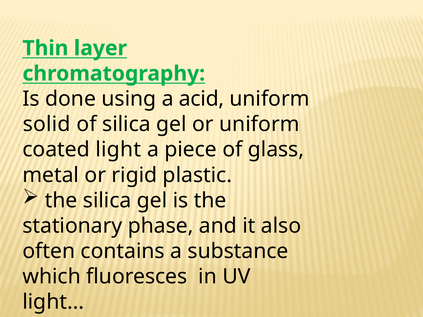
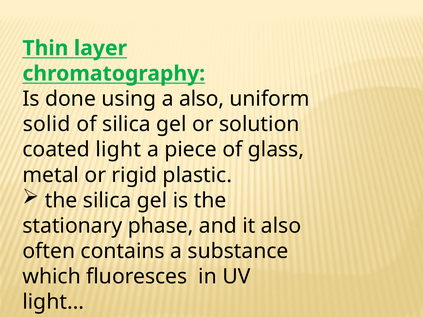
a acid: acid -> also (202, 99)
or uniform: uniform -> solution (259, 124)
